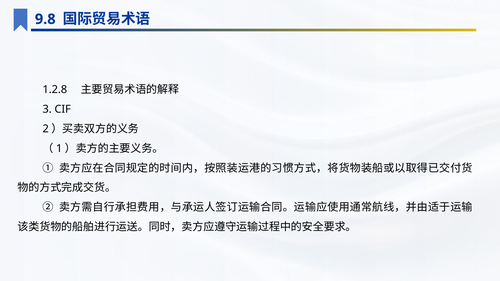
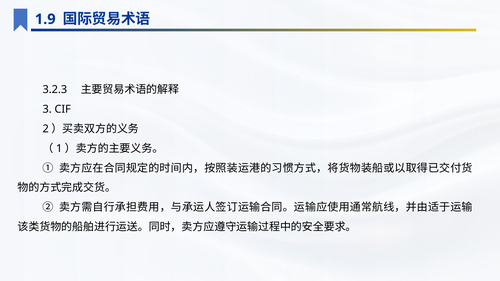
9.8: 9.8 -> 1.9 (45, 19)
1.2.8: 1.2.8 -> 3.2.3 (55, 89)
